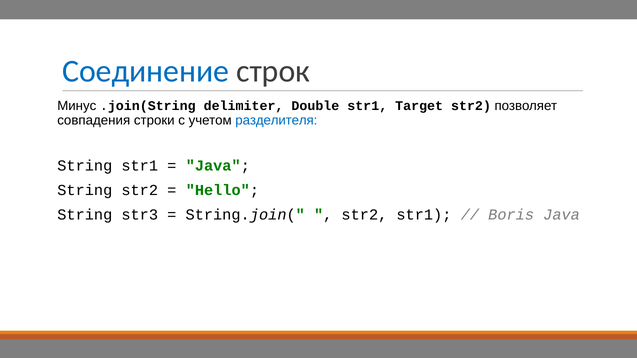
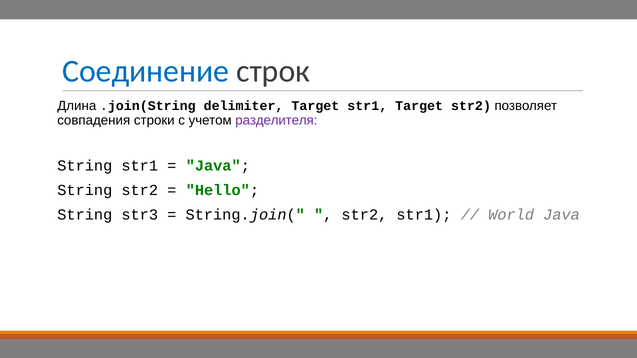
Минус: Минус -> Длина (77, 106)
delimiter Double: Double -> Target (315, 106)
разделителя colour: blue -> purple (276, 120)
Boris: Boris -> World (511, 215)
